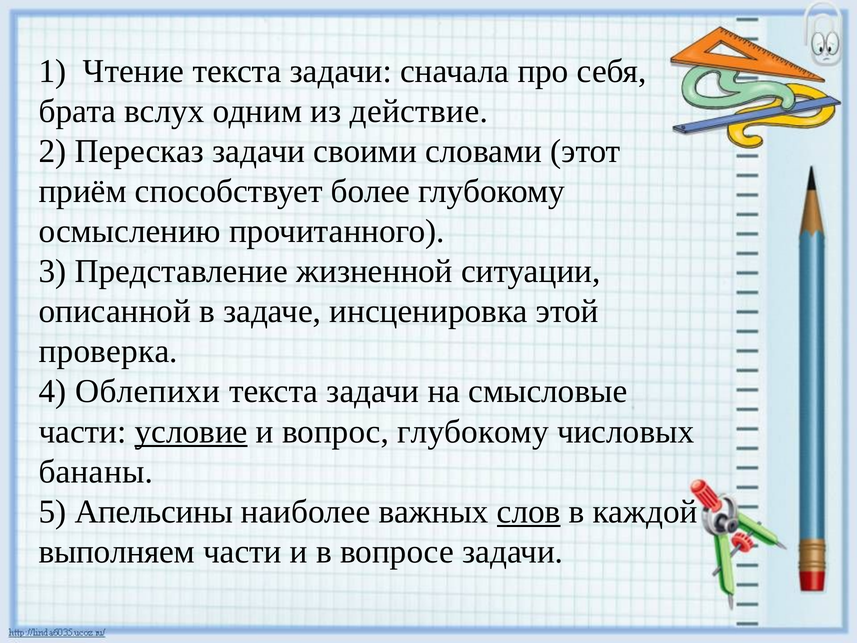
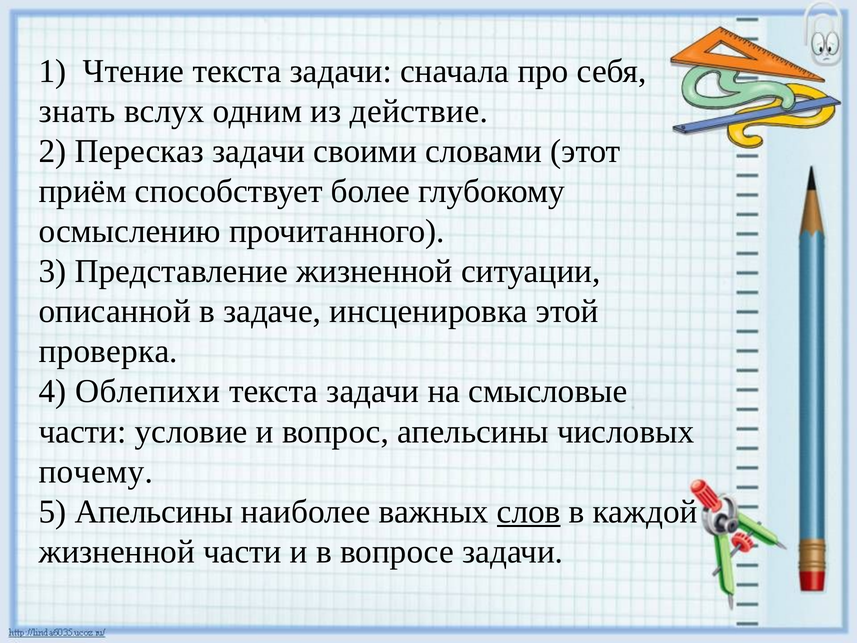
брата: брата -> знать (77, 111)
условие underline: present -> none (191, 431)
вопрос глубокому: глубокому -> апельсины (473, 431)
бананы: бананы -> почему (96, 471)
выполняем: выполняем -> жизненной (117, 551)
